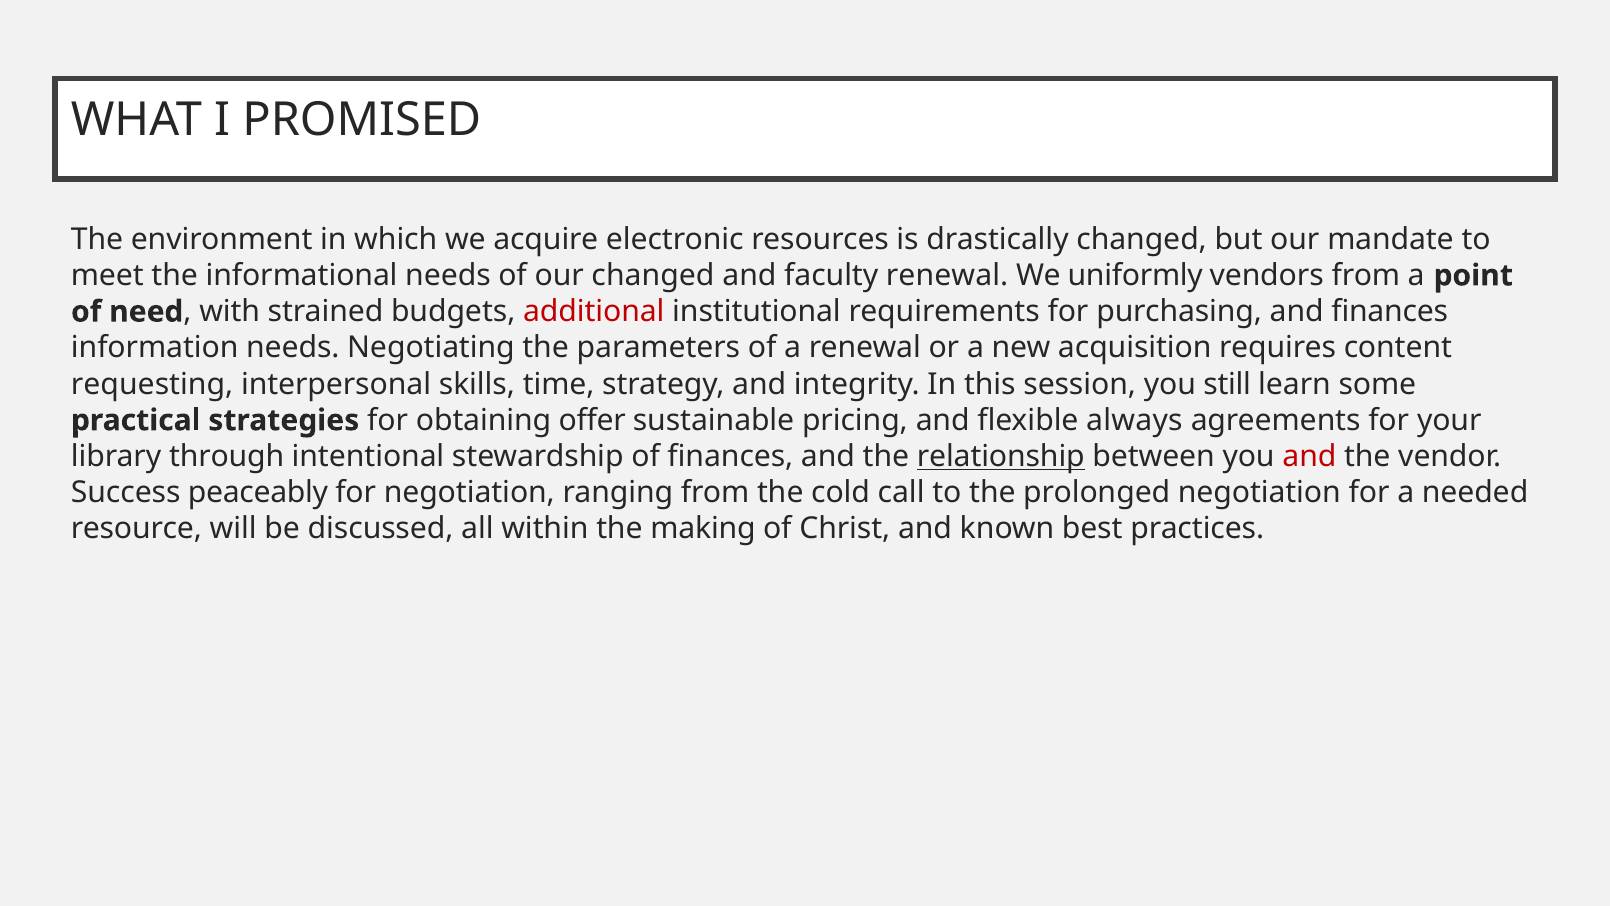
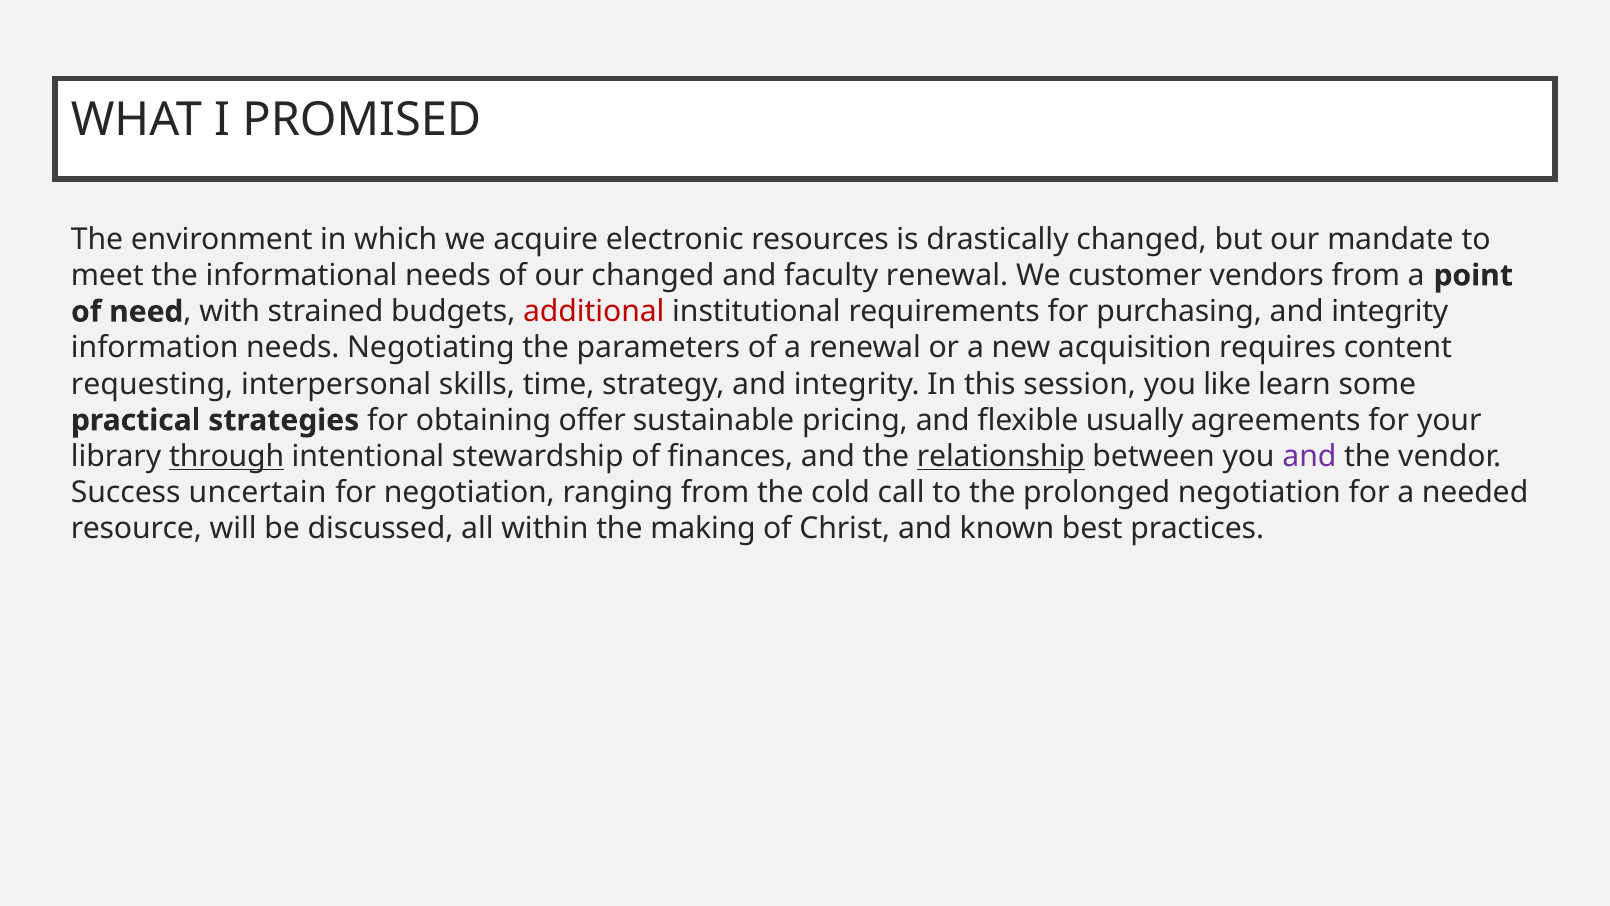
uniformly: uniformly -> customer (1135, 275)
purchasing and finances: finances -> integrity (1390, 312)
still: still -> like (1227, 384)
always: always -> usually (1135, 420)
through underline: none -> present (227, 456)
and colour: red -> purple (1309, 456)
peaceably: peaceably -> uncertain (258, 493)
